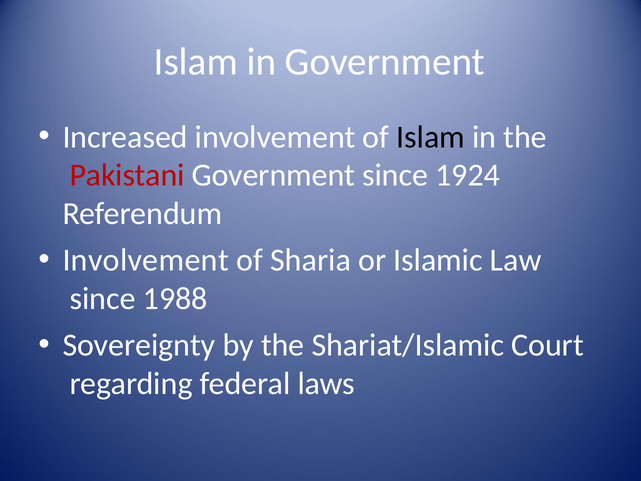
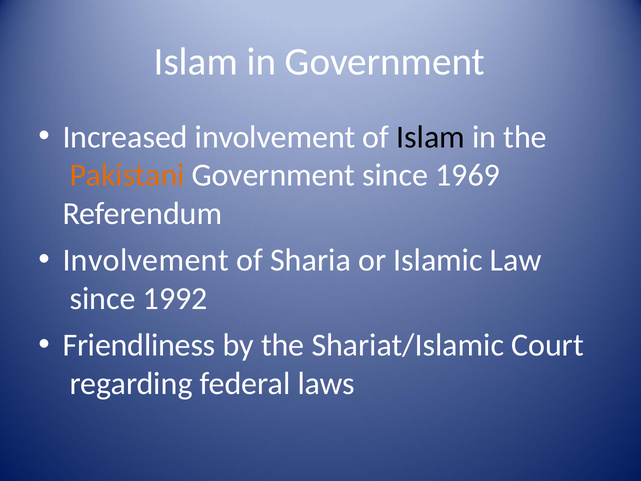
Pakistani colour: red -> orange (127, 175)
1924: 1924 -> 1969 (468, 175)
1988: 1988 -> 1992 (175, 299)
Sovereignty: Sovereignty -> Friendliness (139, 345)
